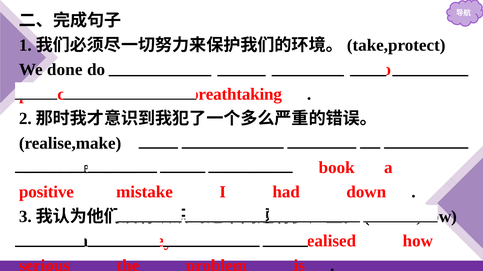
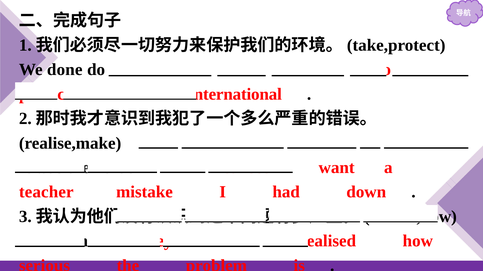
breathtaking: breathtaking -> international (236, 94)
book: book -> want (337, 168)
positive: positive -> teacher (46, 192)
